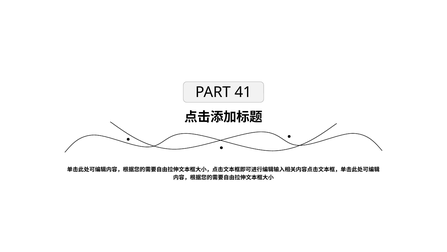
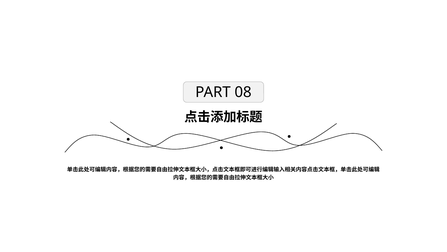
41: 41 -> 08 (243, 92)
